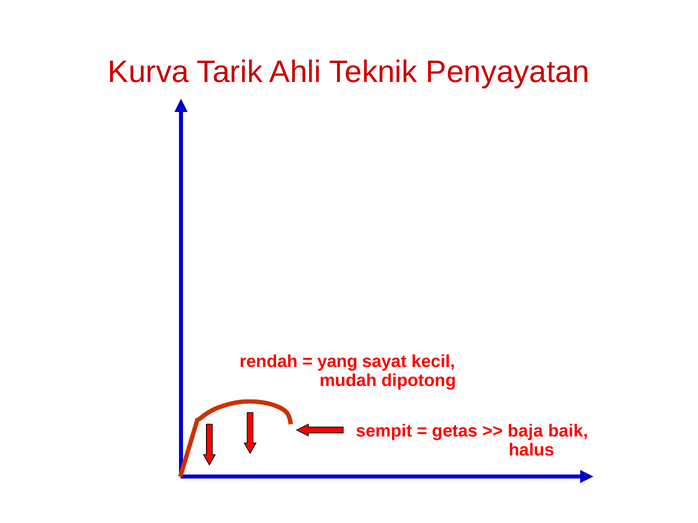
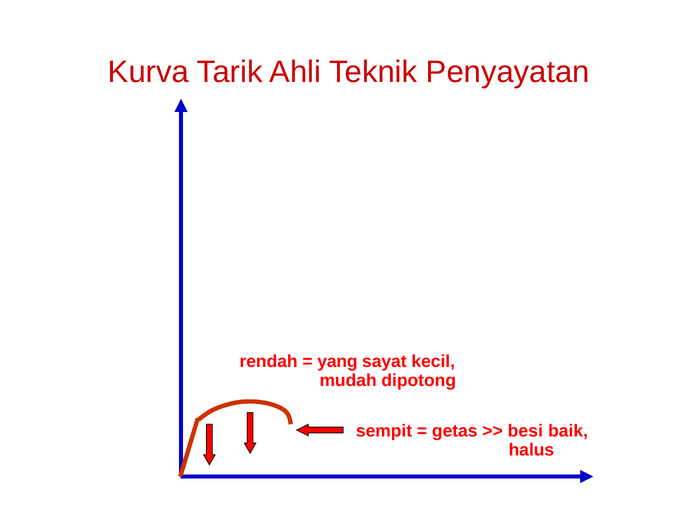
baja: baja -> besi (525, 432)
